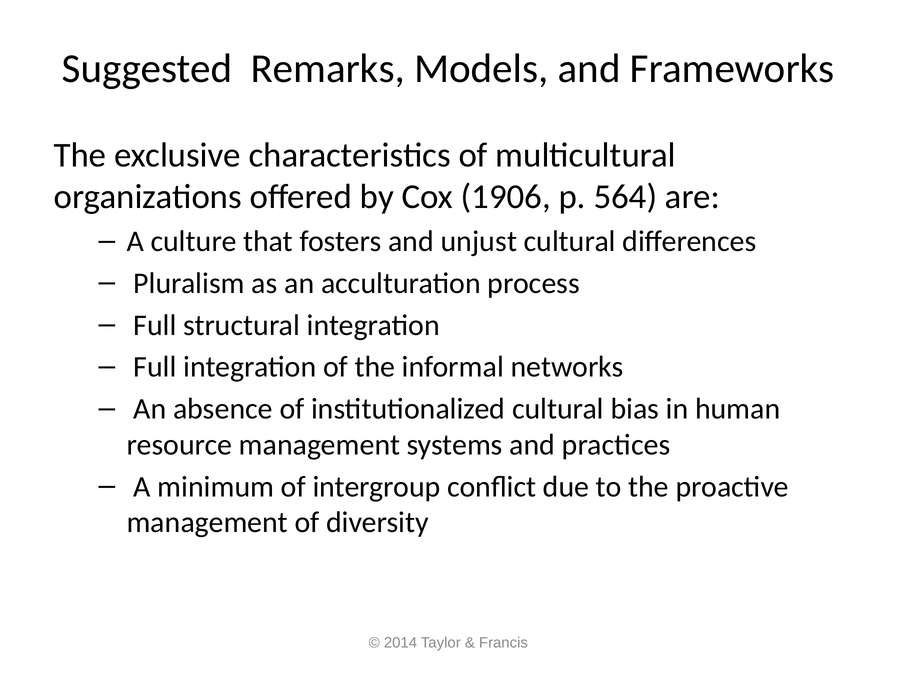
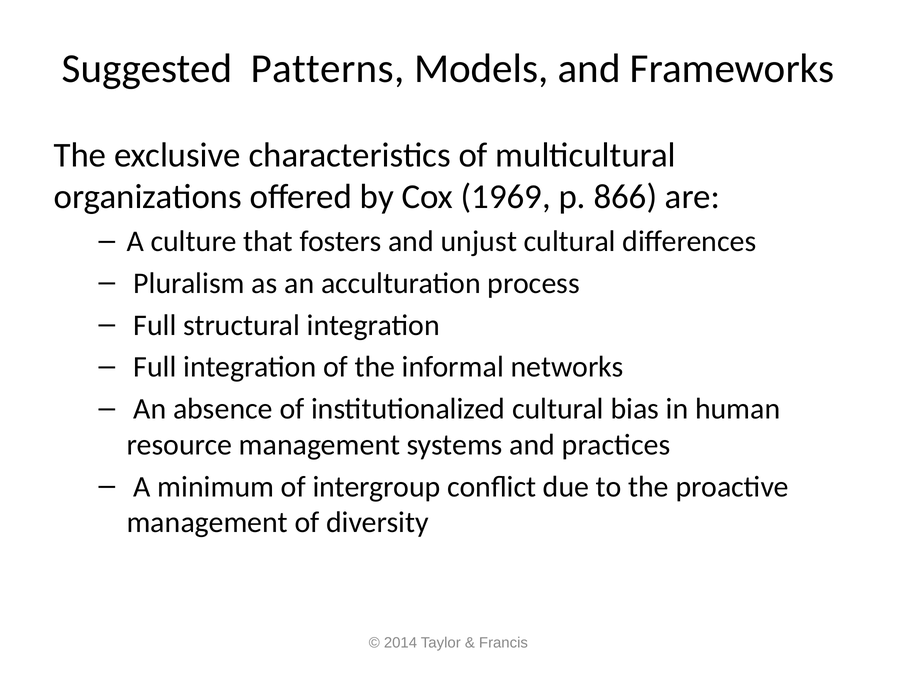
Remarks: Remarks -> Patterns (328, 69)
1906: 1906 -> 1969 (506, 197)
564: 564 -> 866 (625, 197)
